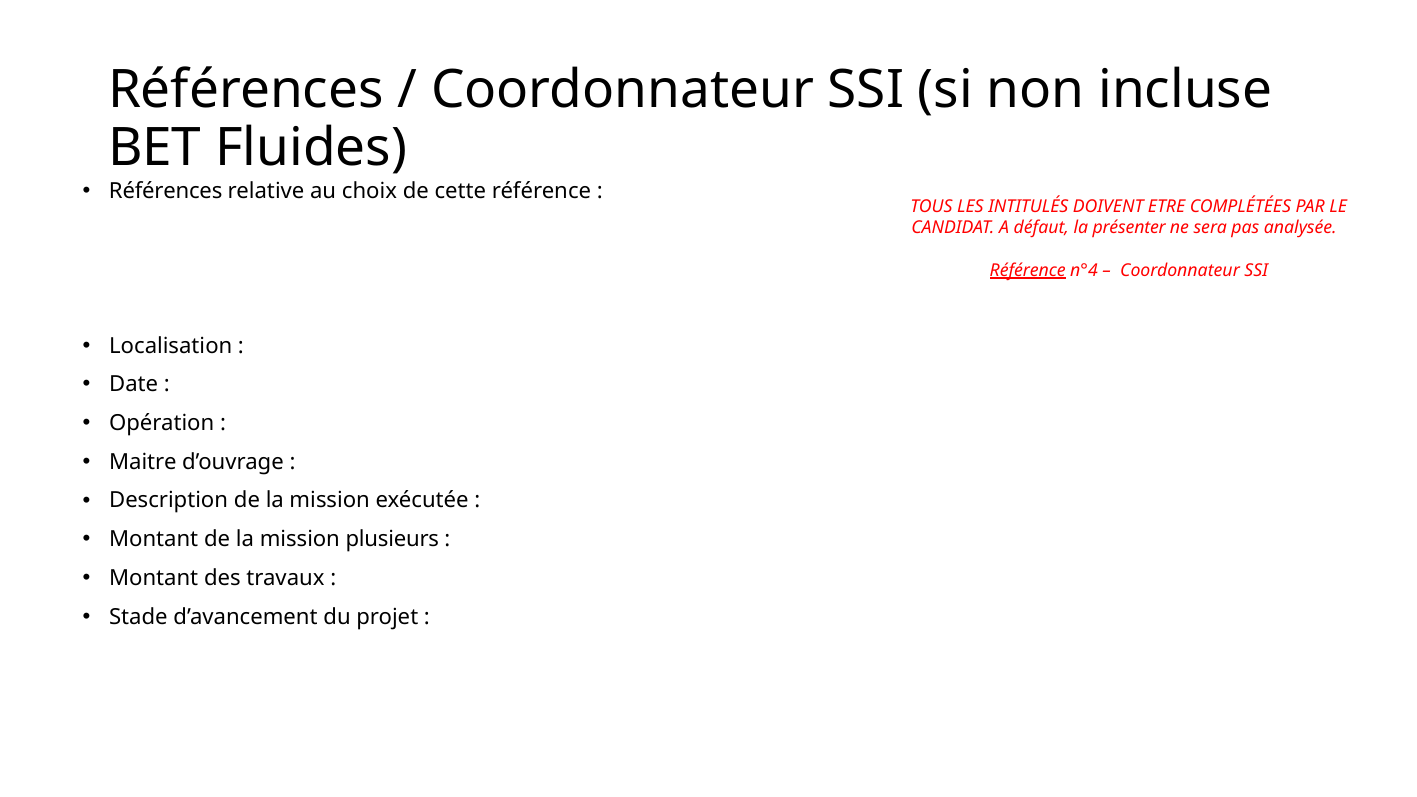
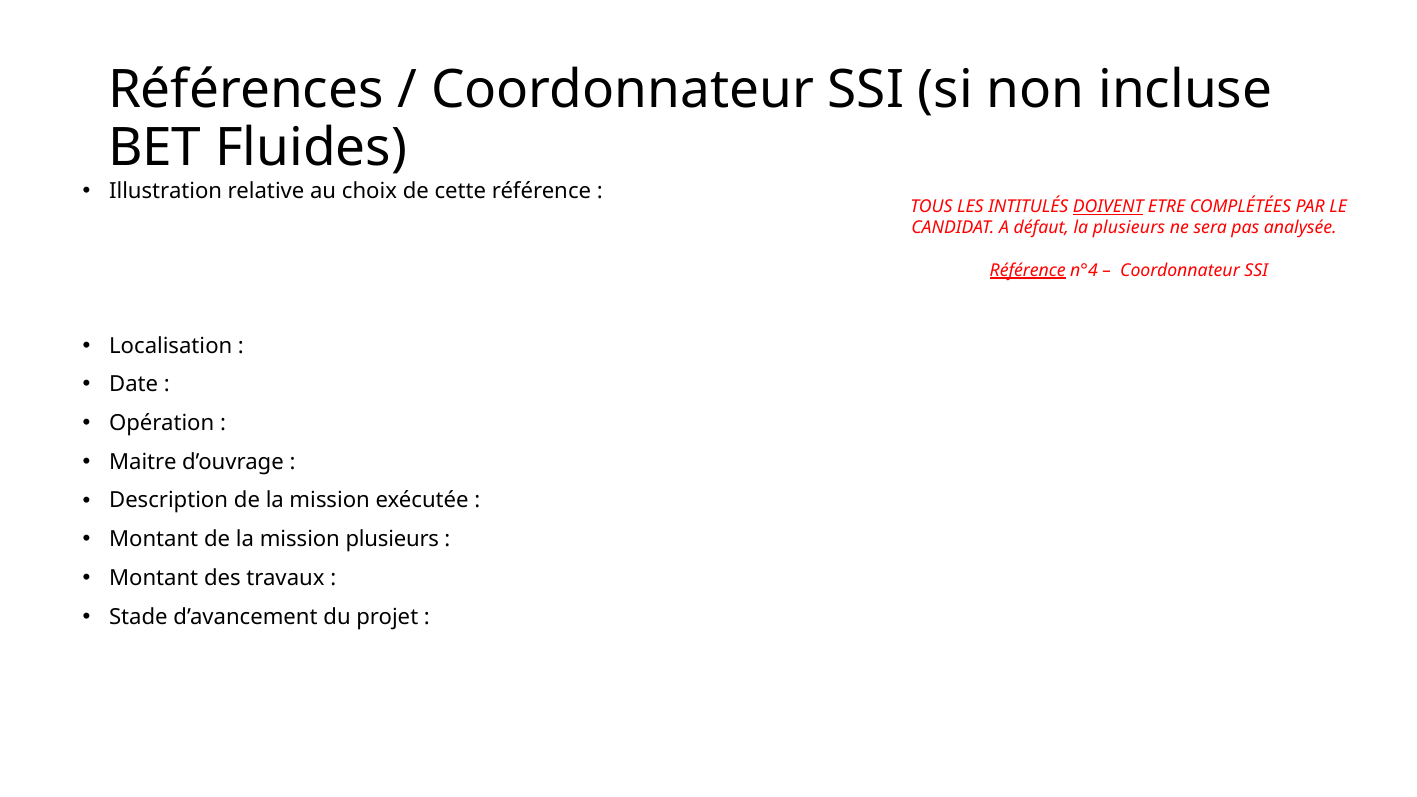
Références: Références -> Illustration (166, 191)
DOIVENT underline: none -> present (1108, 207)
la présenter: présenter -> plusieurs (1129, 228)
